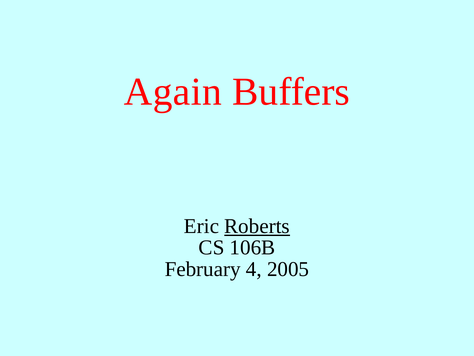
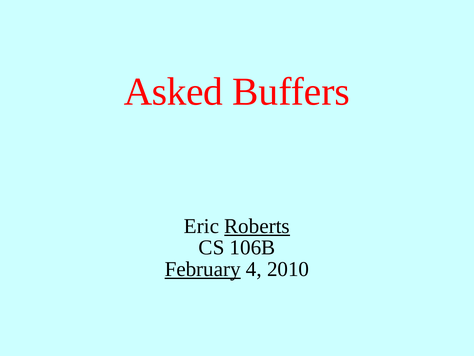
Again: Again -> Asked (173, 92)
February underline: none -> present (203, 269)
2005: 2005 -> 2010 (288, 269)
